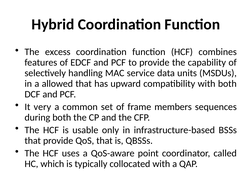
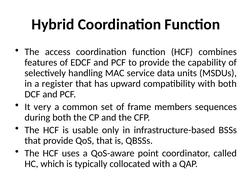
excess: excess -> access (58, 52)
allowed: allowed -> register (57, 84)
